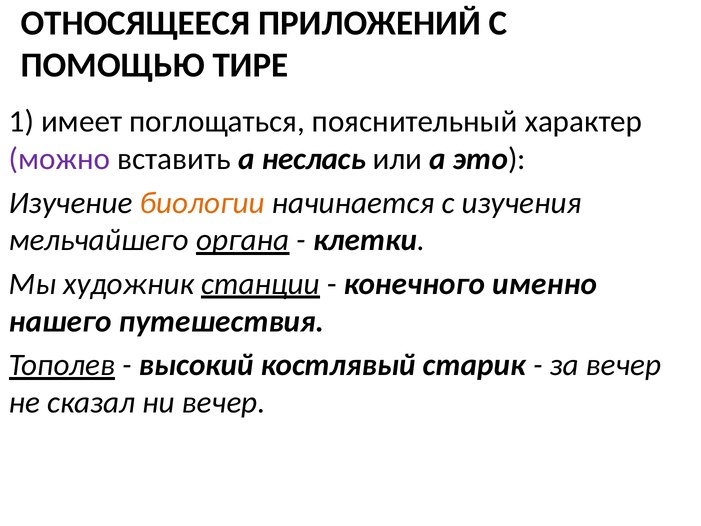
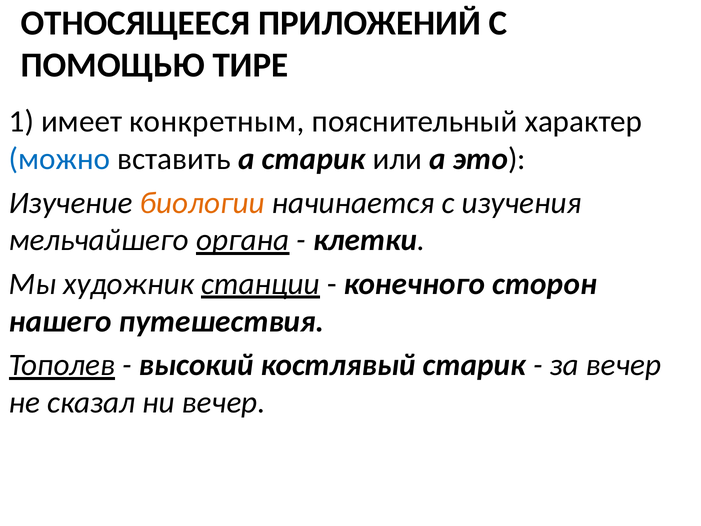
поглощаться: поглощаться -> конкретным (217, 122)
можно colour: purple -> blue (60, 159)
а неслась: неслась -> старик (313, 159)
именно: именно -> сторон (545, 284)
